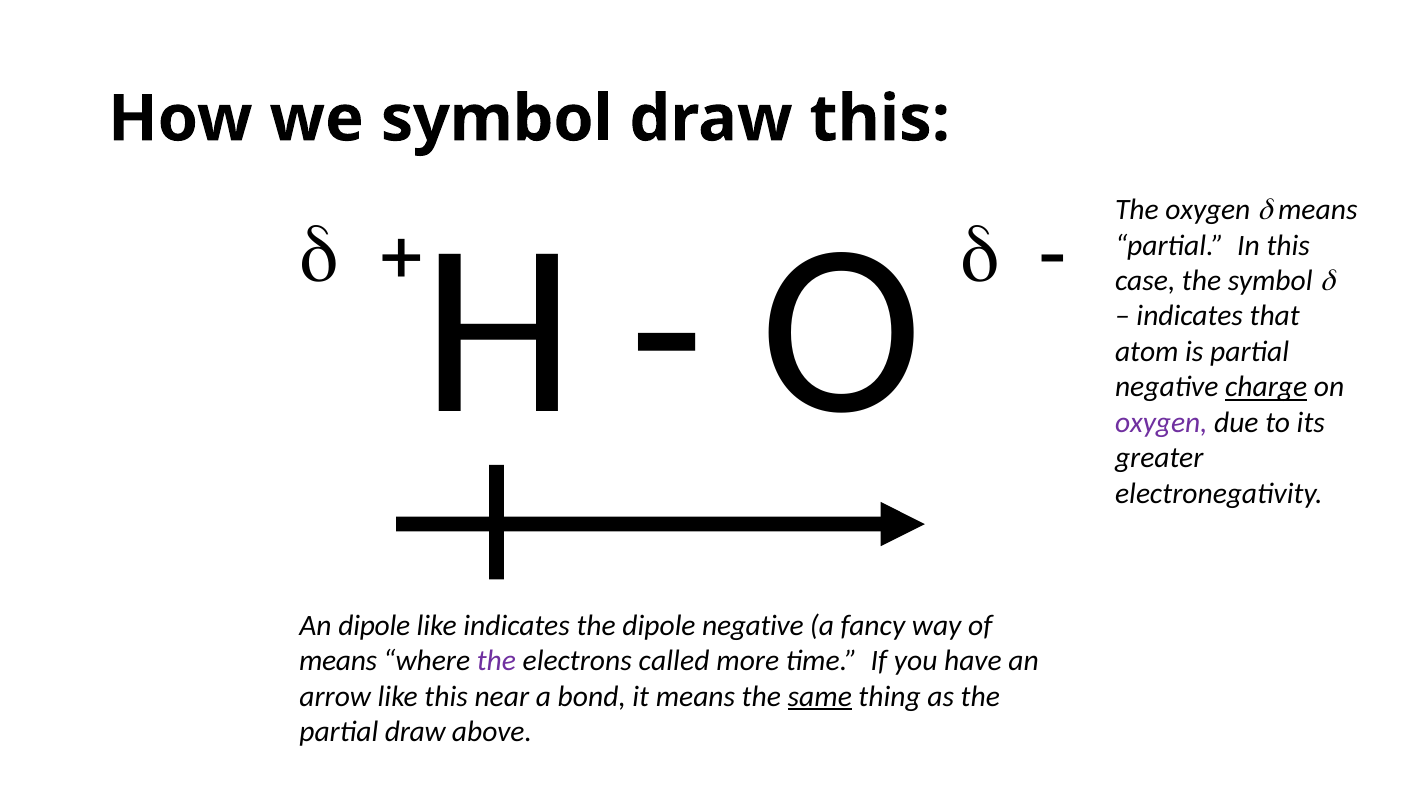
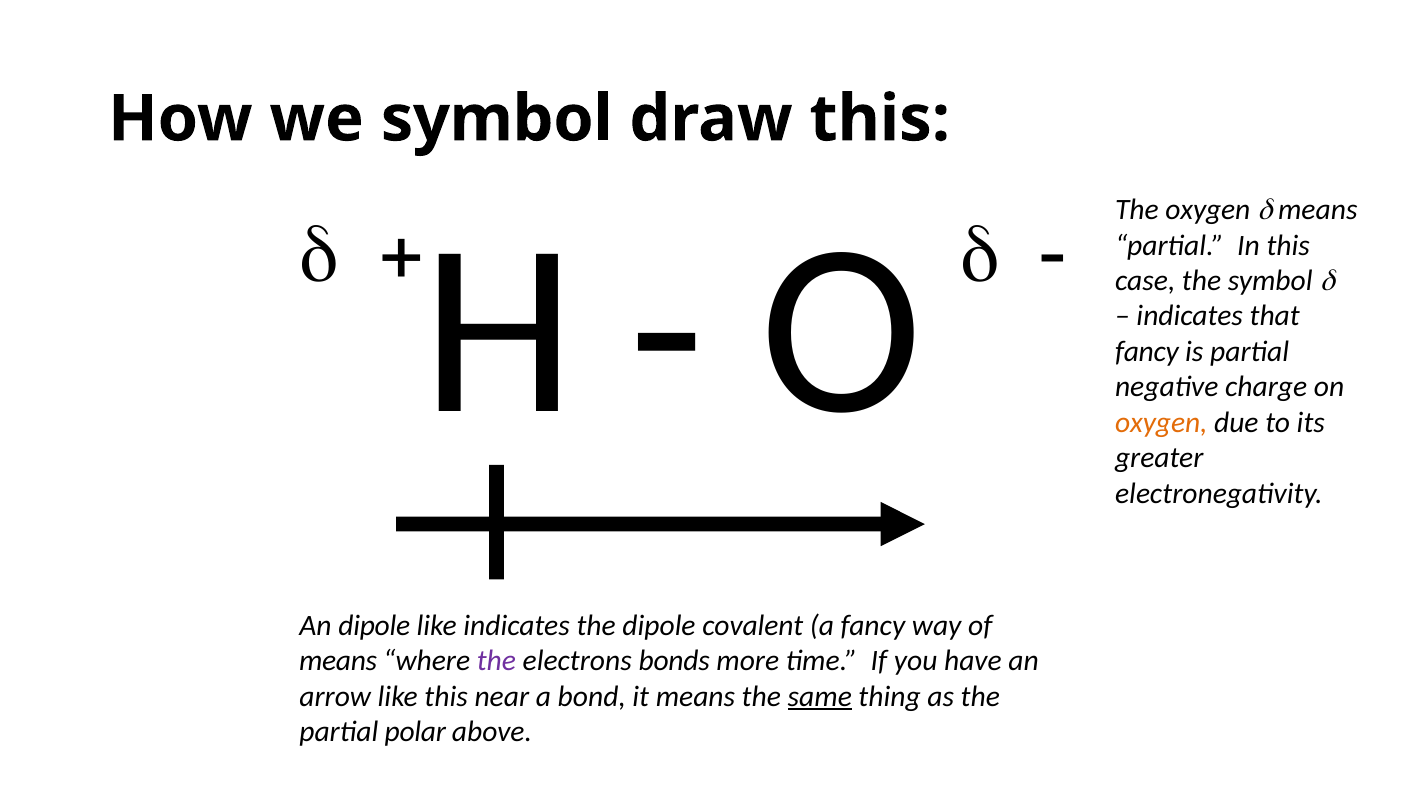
atom: atom -> fancy (1147, 352)
charge underline: present -> none (1266, 387)
oxygen colour: purple -> orange (1161, 423)
dipole negative: negative -> covalent (753, 626)
called: called -> bonds (674, 661)
partial draw: draw -> polar (415, 732)
